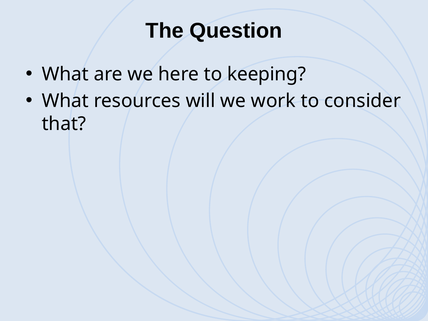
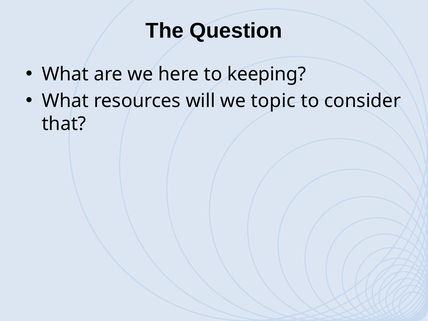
work: work -> topic (273, 101)
